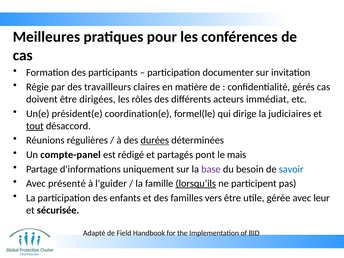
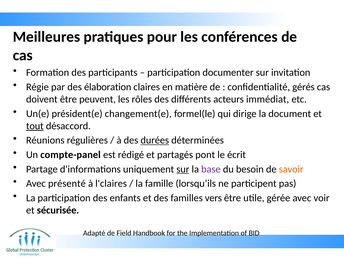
travailleurs: travailleurs -> élaboration (108, 87)
dirigées: dirigées -> peuvent (97, 99)
coordination(e: coordination(e -> changement(e (138, 114)
judiciaires: judiciaires -> document (290, 114)
mais: mais -> écrit (237, 155)
sur underline: none -> present (183, 169)
savoir colour: blue -> orange (291, 169)
l'guider: l'guider -> l'claires (111, 184)
lorsqu’ils underline: present -> none (196, 184)
leur: leur -> voir (322, 198)
